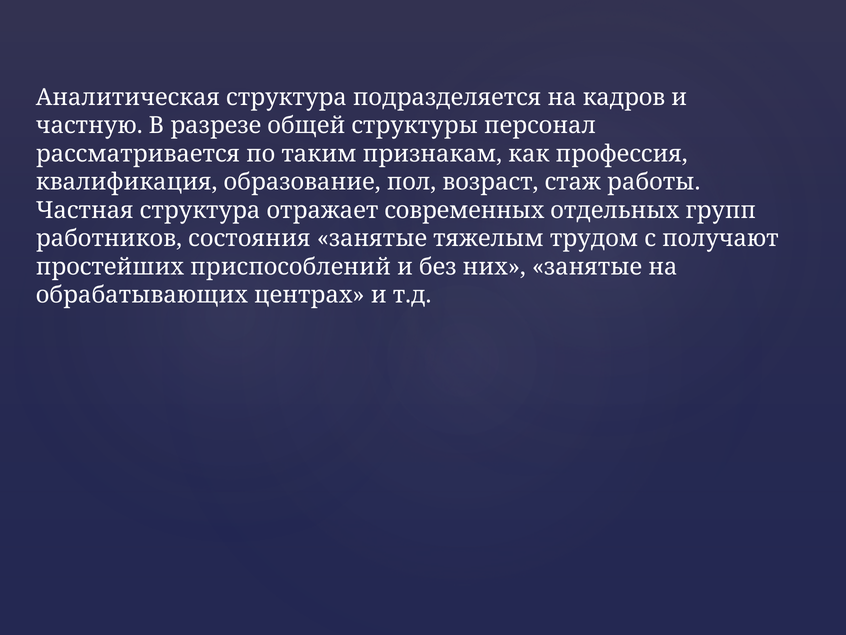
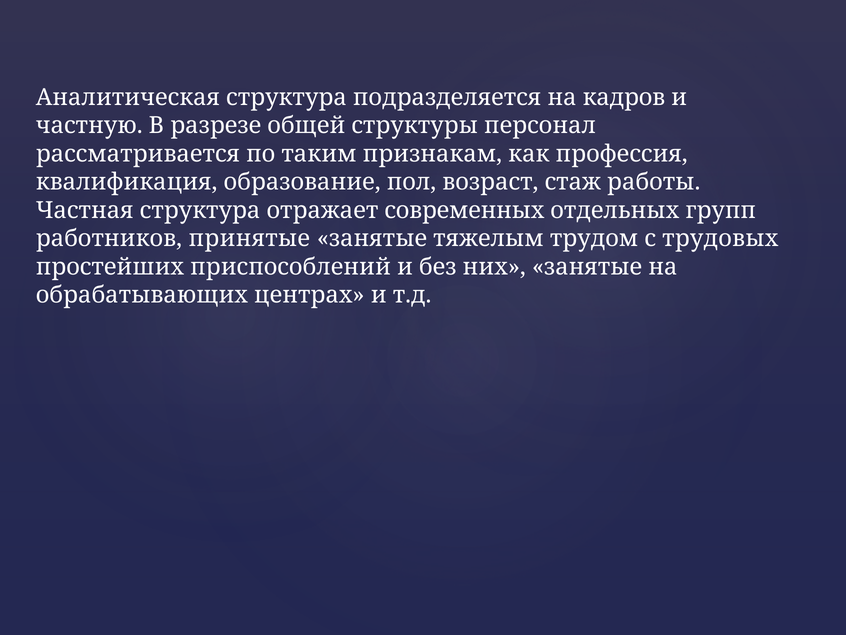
состояния: состояния -> принятые (249, 238)
получают: получают -> трудовых (720, 238)
